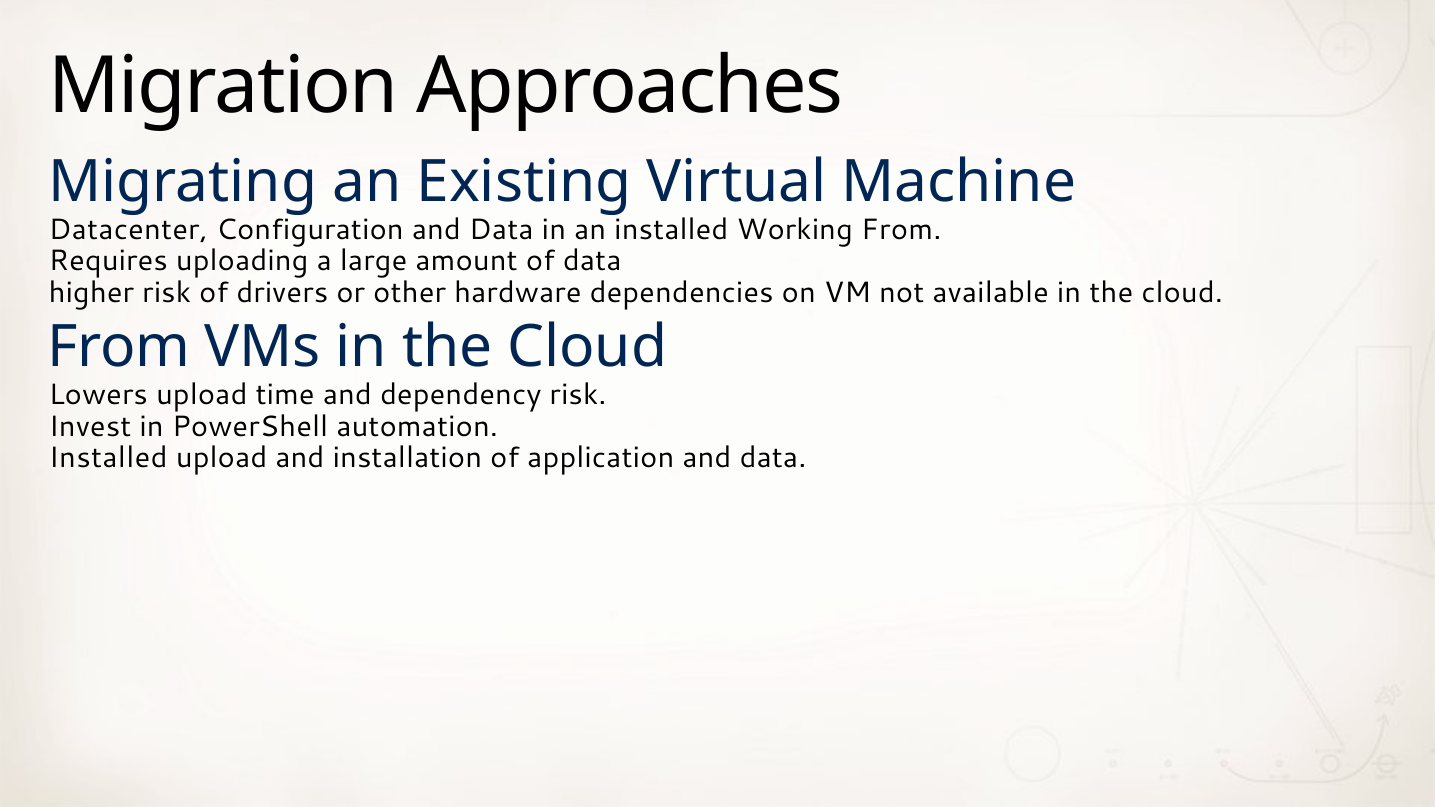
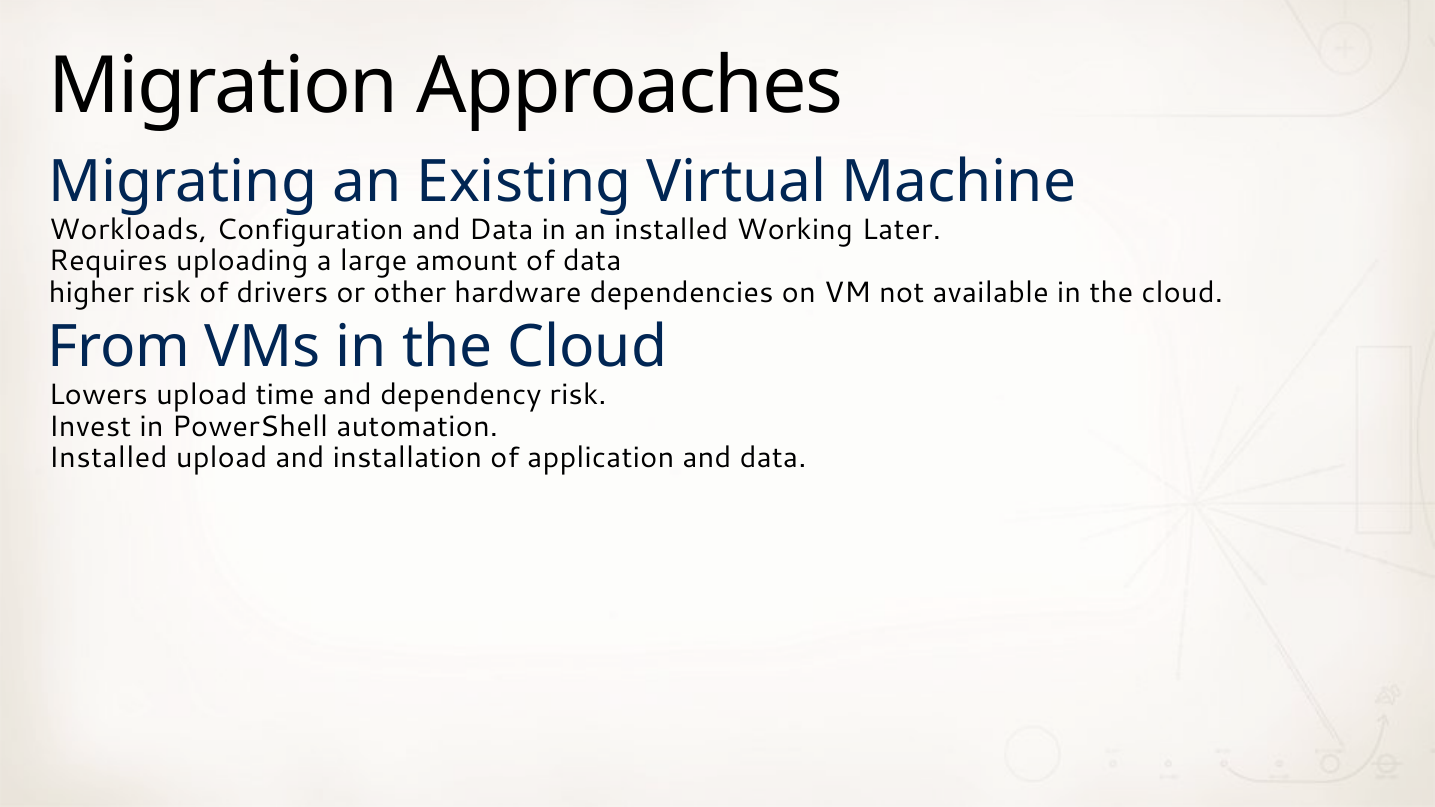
Datacenter: Datacenter -> Workloads (128, 229)
Working From: From -> Later (901, 229)
